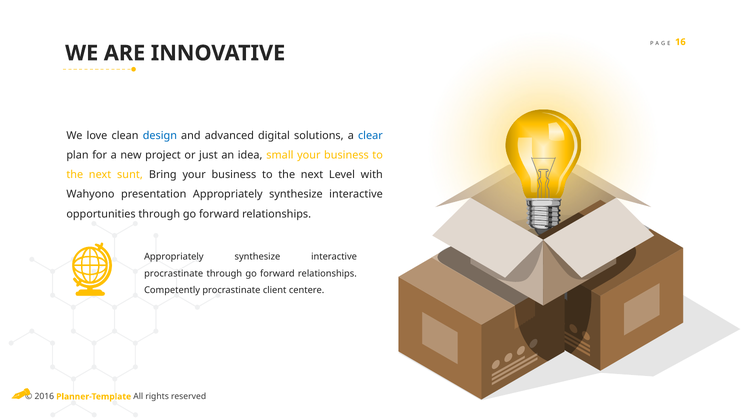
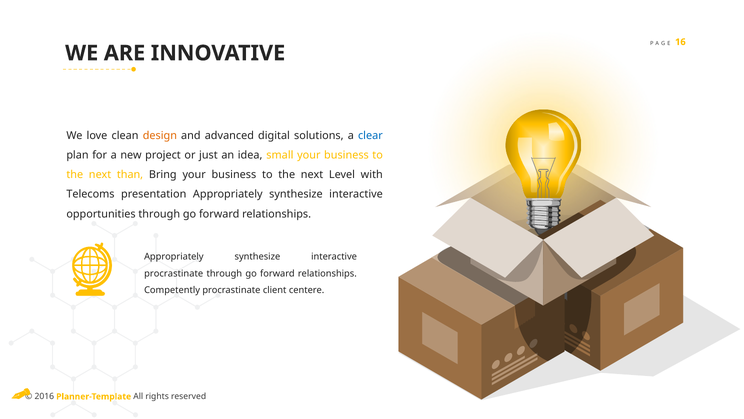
design colour: blue -> orange (160, 136)
sunt: sunt -> than (130, 175)
Wahyono: Wahyono -> Telecoms (90, 194)
